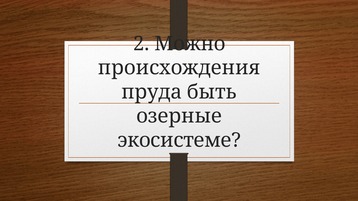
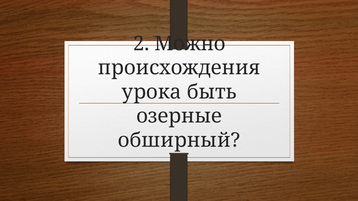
пруда: пруда -> урока (152, 92)
экосистеме: экосистеме -> обширный (179, 140)
